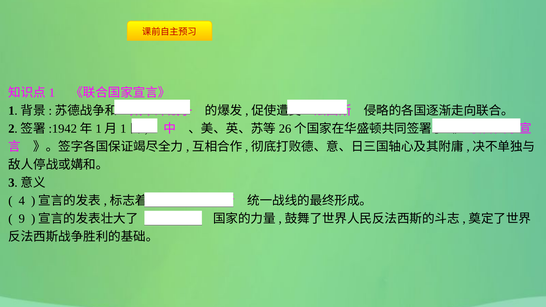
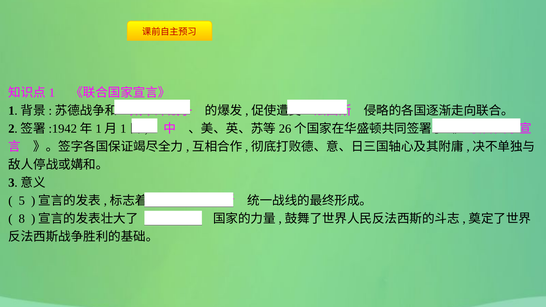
4: 4 -> 5 (22, 201)
9: 9 -> 8 (22, 219)
